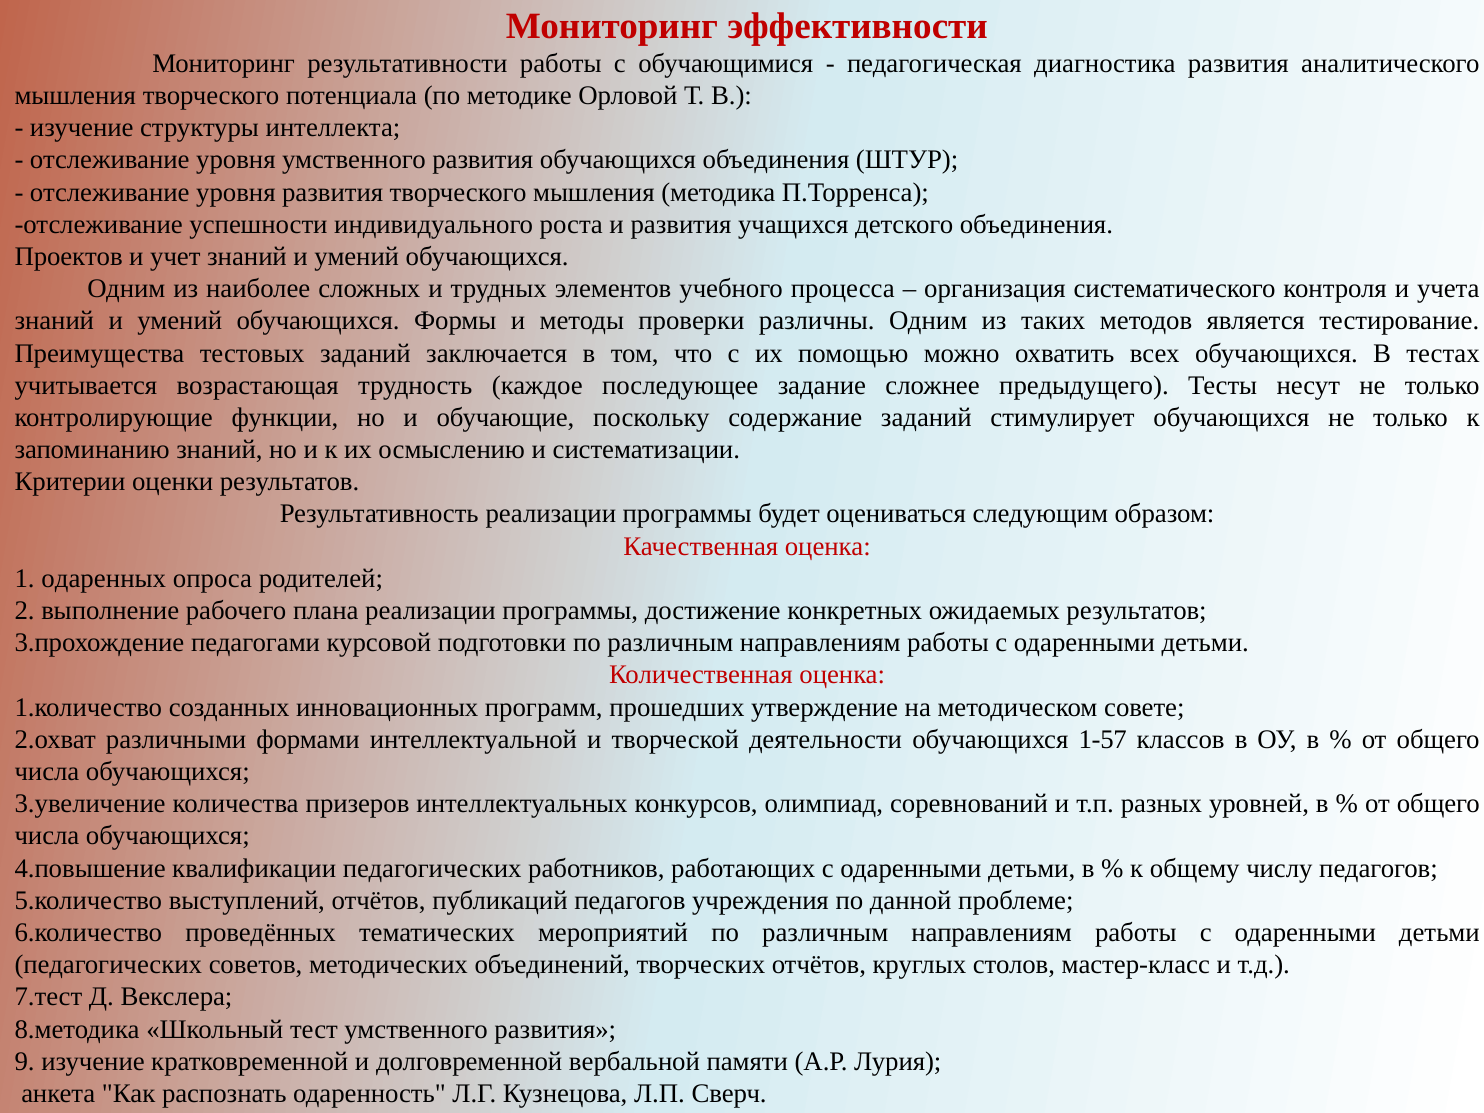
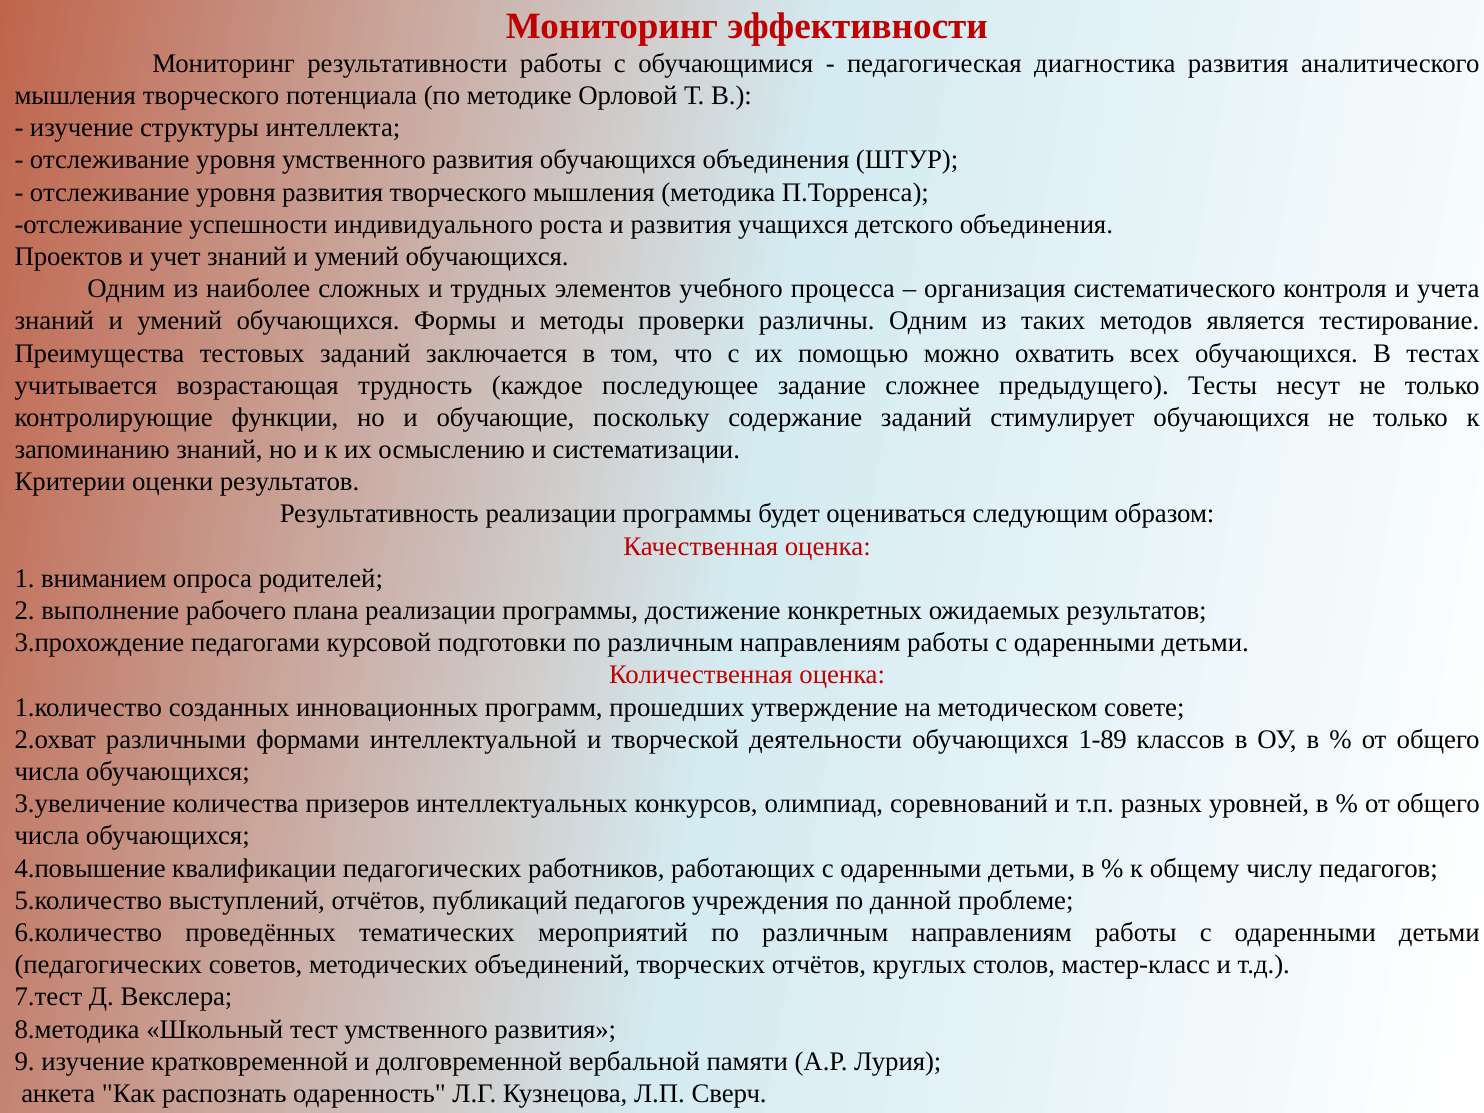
одаренных: одаренных -> вниманием (104, 578)
1-57: 1-57 -> 1-89 (1103, 739)
